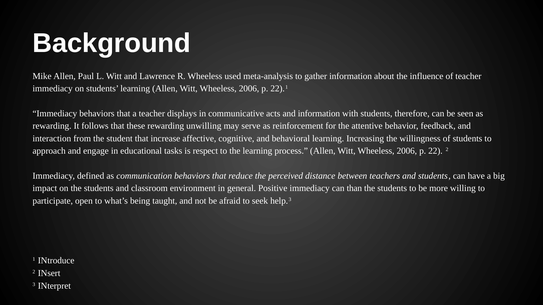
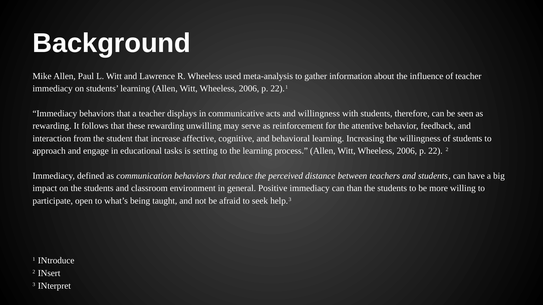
and information: information -> willingness (319, 114)
respect: respect -> setting (205, 151)
